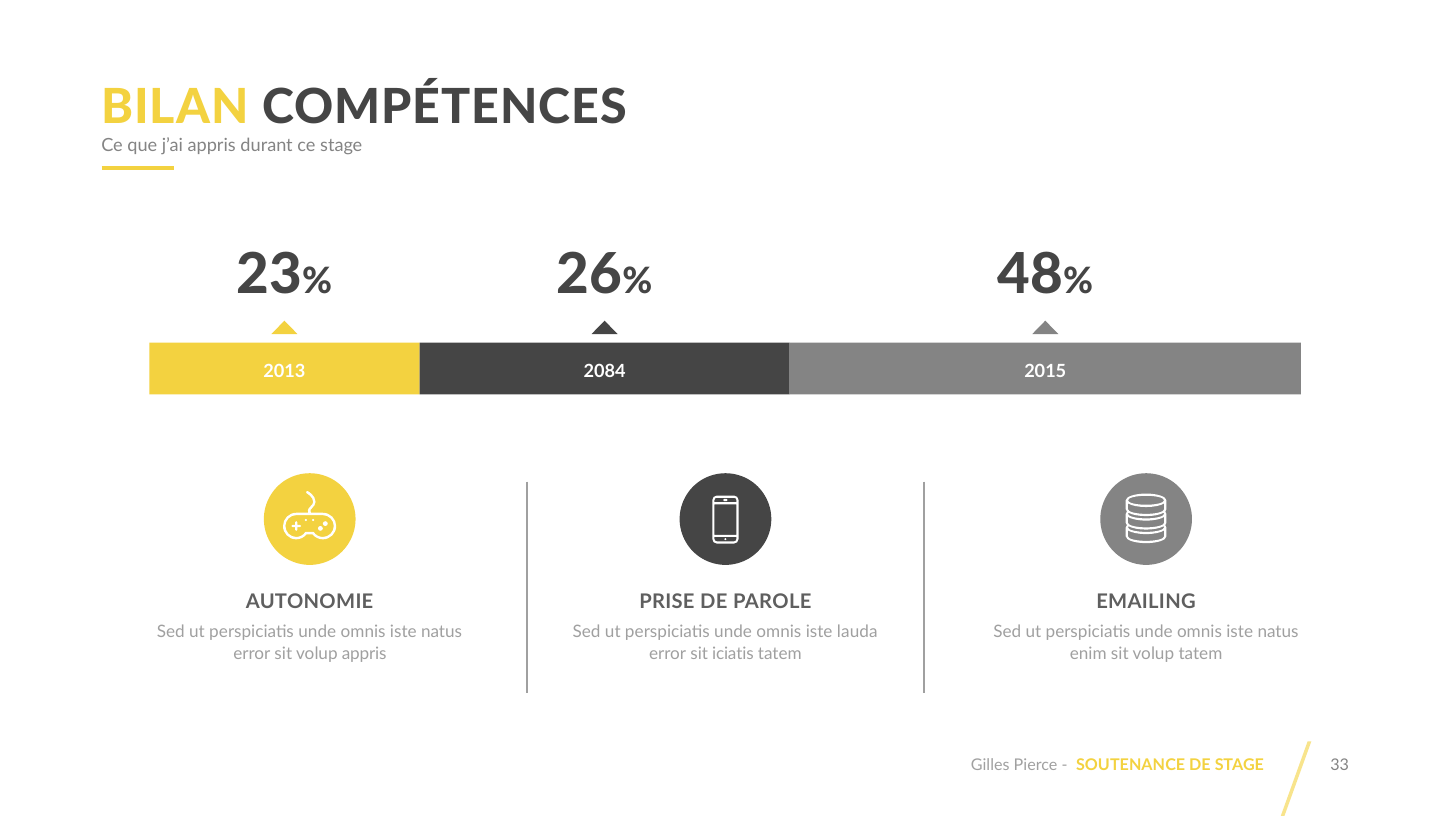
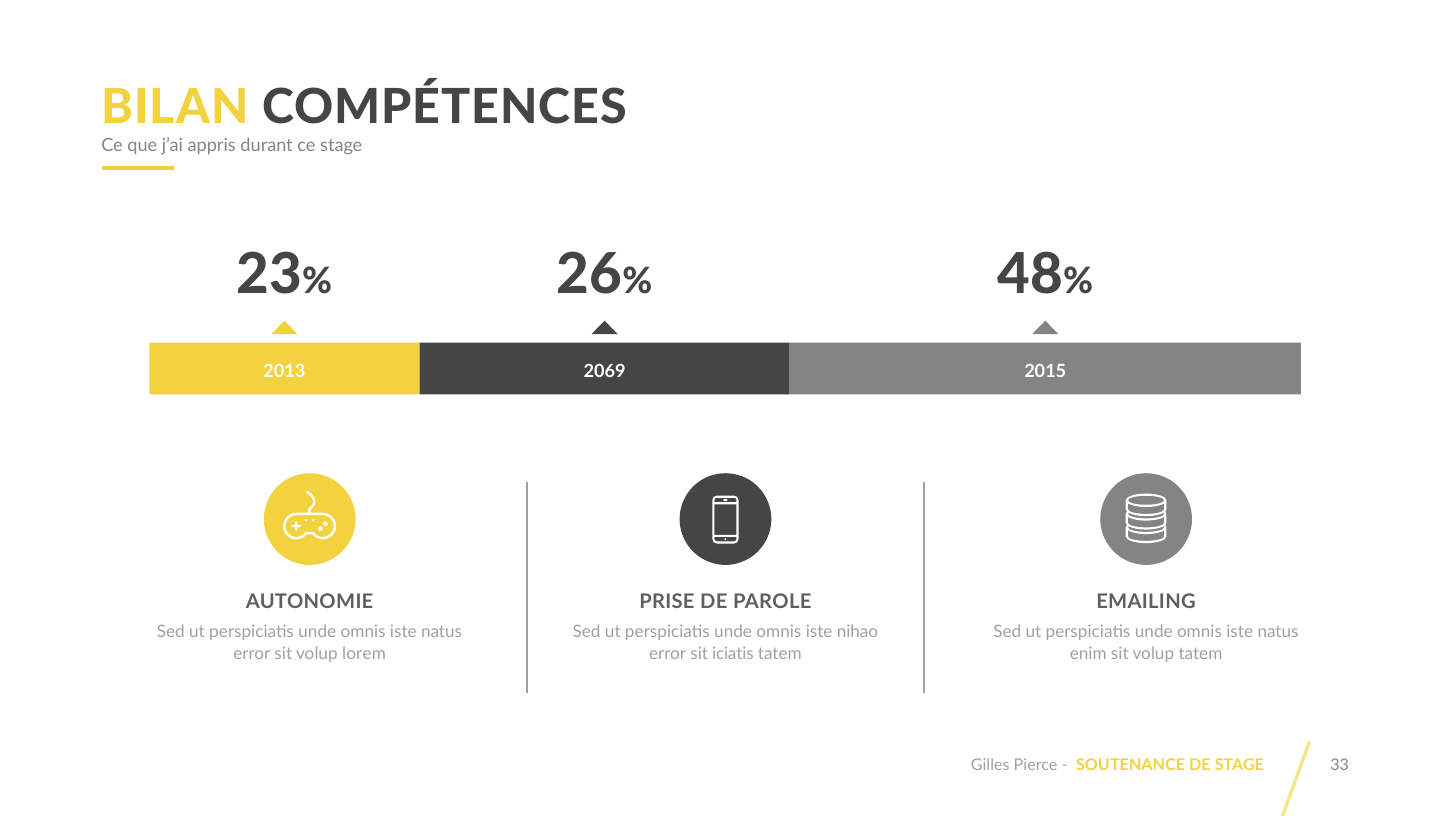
2084: 2084 -> 2069 (605, 371)
lauda: lauda -> nihao (857, 632)
volup appris: appris -> lorem (364, 654)
